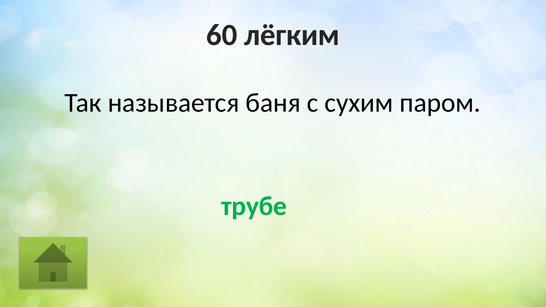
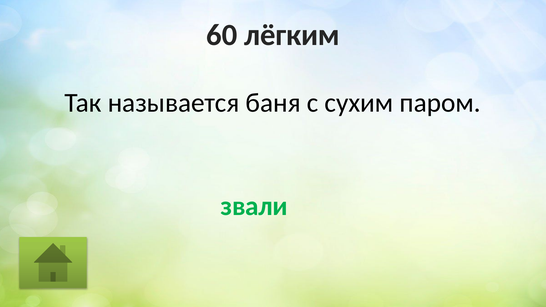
трубе: трубе -> звали (254, 206)
